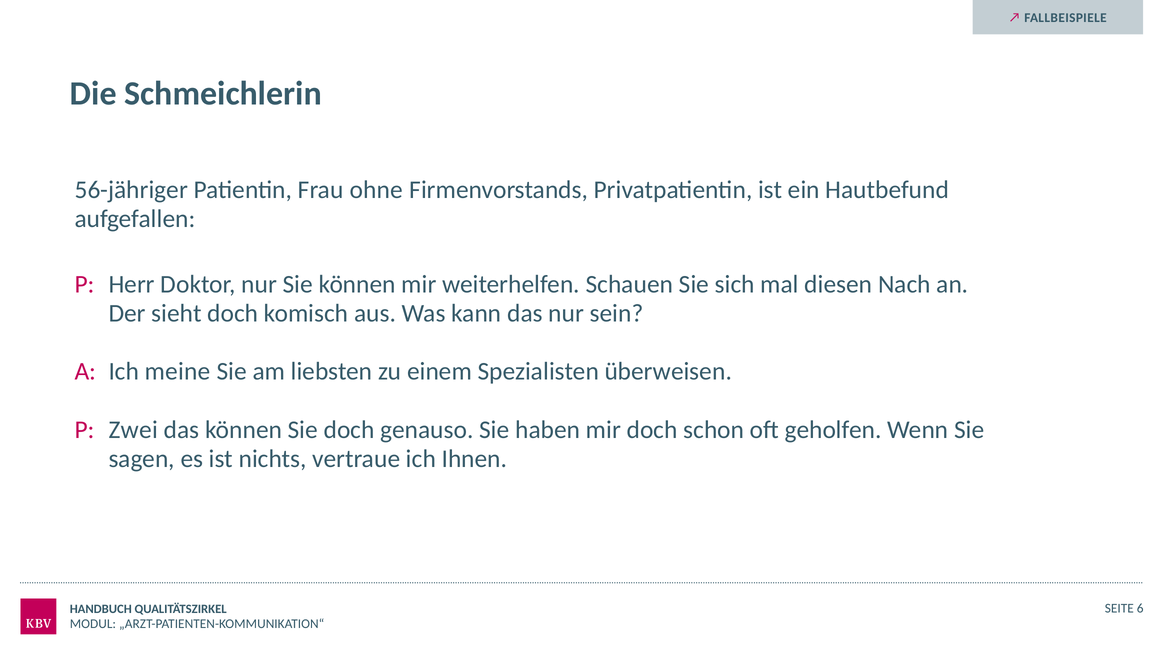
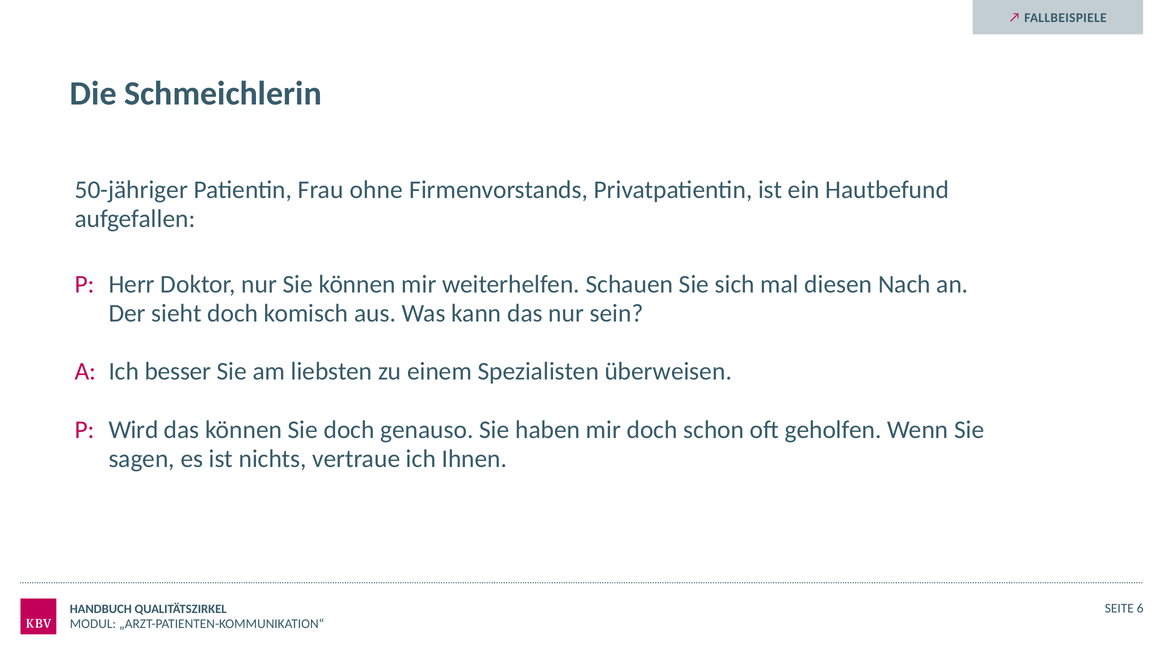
56-jähriger: 56-jähriger -> 50-jähriger (131, 190)
meine: meine -> besser (178, 371)
Zwei: Zwei -> Wird (133, 429)
